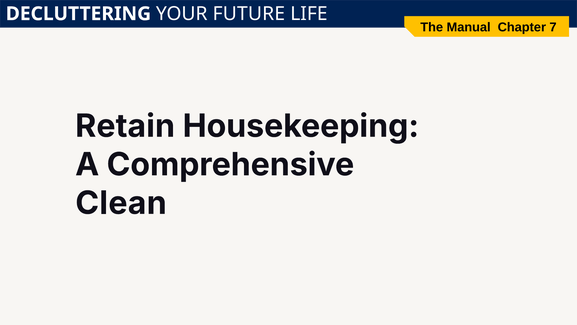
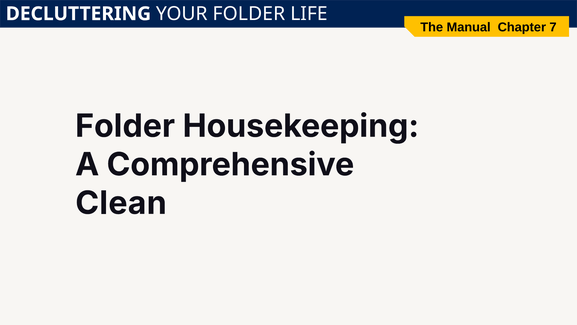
YOUR FUTURE: FUTURE -> FOLDER (249, 14)
Retain: Retain -> Folder (125, 126)
